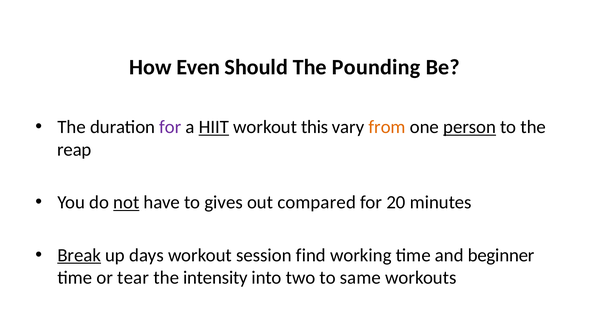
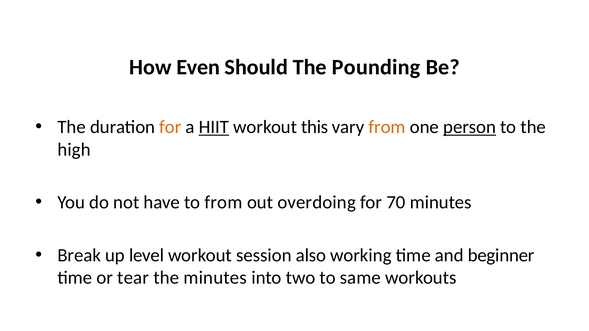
for colour: purple -> orange (170, 127)
reap: reap -> high (74, 150)
not underline: present -> none (126, 203)
to gives: gives -> from (223, 203)
compared: compared -> overdoing (317, 203)
20: 20 -> 70 (396, 203)
Break underline: present -> none (79, 255)
days: days -> level (147, 255)
find: find -> also (311, 255)
the intensity: intensity -> minutes (215, 278)
